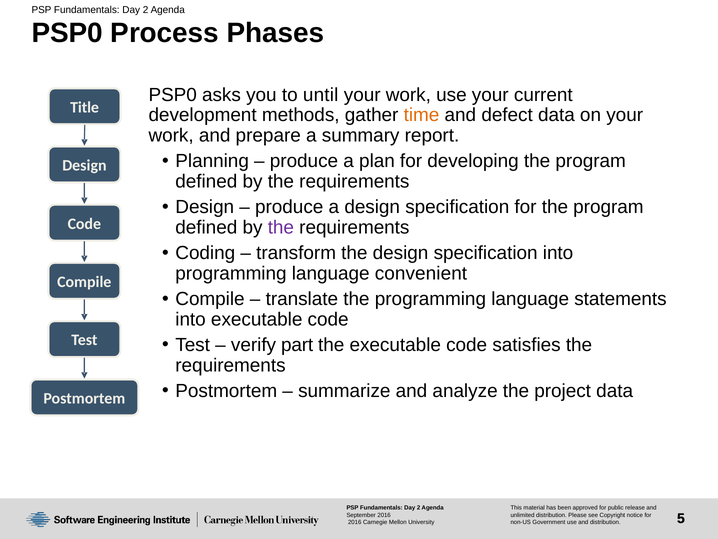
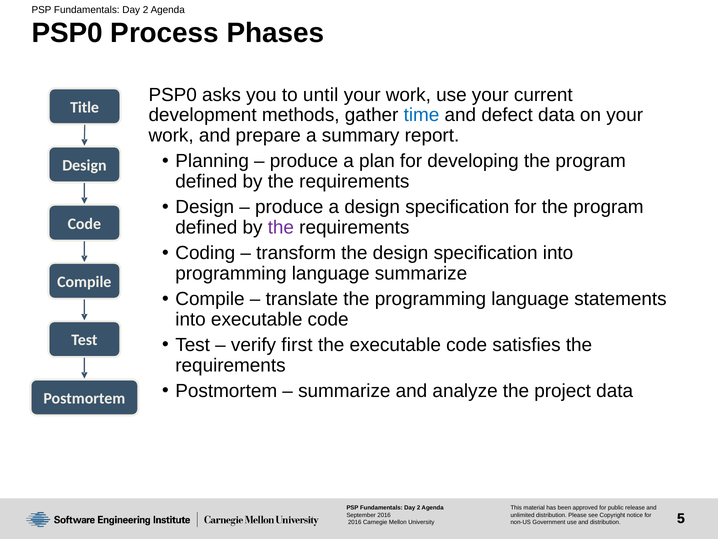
time colour: orange -> blue (422, 115)
language convenient: convenient -> summarize (421, 273)
part: part -> first (297, 345)
